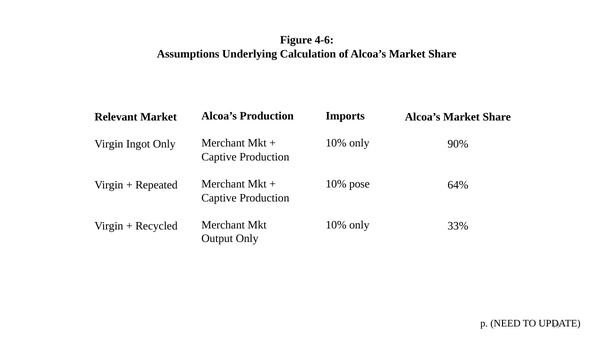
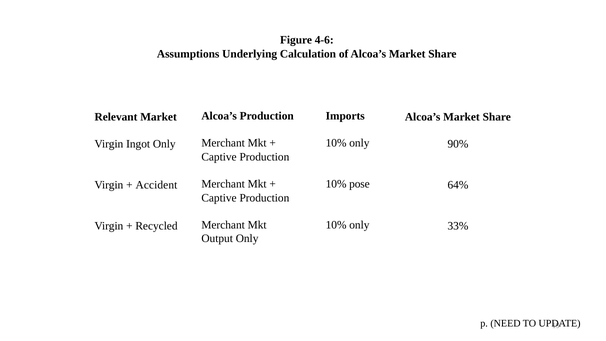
Repeated: Repeated -> Accident (156, 185)
